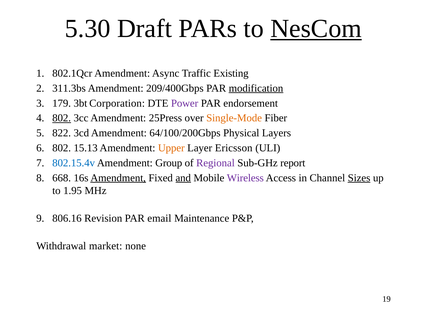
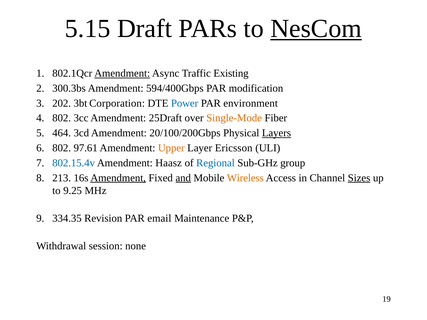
5.30: 5.30 -> 5.15 (88, 29)
Amendment underline: none -> present (122, 73)
311.3bs: 311.3bs -> 300.3bs (69, 88)
209/400Gbps: 209/400Gbps -> 594/400Gbps (175, 88)
modification underline: present -> none (256, 88)
179: 179 -> 202 (62, 103)
Power colour: purple -> blue (185, 103)
endorsement: endorsement -> environment (251, 103)
802 underline: present -> none (62, 118)
25Press: 25Press -> 25Draft (165, 118)
822: 822 -> 464 (62, 133)
64/100/200Gbps: 64/100/200Gbps -> 20/100/200Gbps (185, 133)
Layers underline: none -> present (276, 133)
15.13: 15.13 -> 97.61 (86, 148)
Group: Group -> Haasz (169, 163)
Regional colour: purple -> blue (215, 163)
report: report -> group (293, 163)
668: 668 -> 213 (62, 178)
Wireless colour: purple -> orange (245, 178)
1.95: 1.95 -> 9.25 (73, 191)
806.16: 806.16 -> 334.35 (67, 219)
market: market -> session (106, 246)
